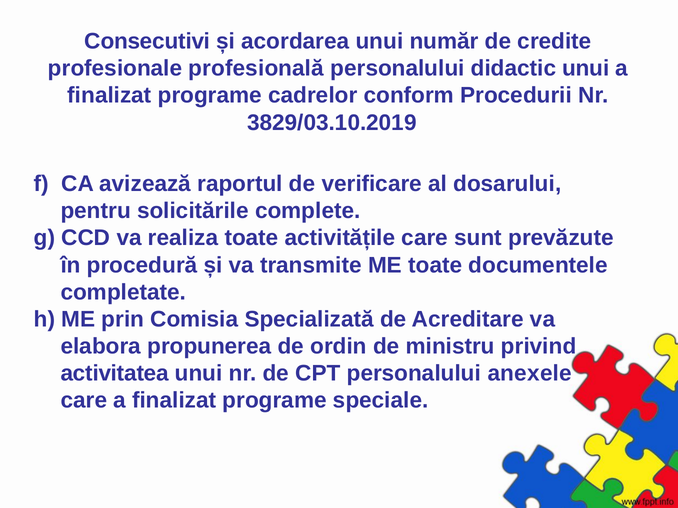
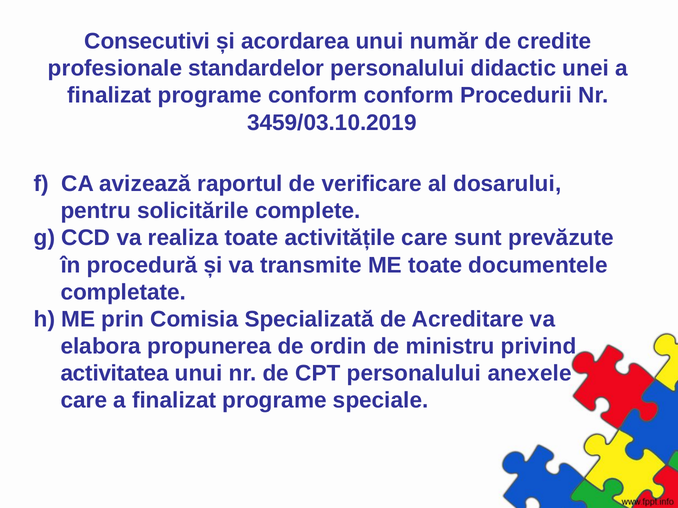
profesională: profesională -> standardelor (256, 68)
didactic unui: unui -> unei (586, 68)
programe cadrelor: cadrelor -> conform (313, 96)
3829/03.10.2019: 3829/03.10.2019 -> 3459/03.10.2019 (332, 123)
